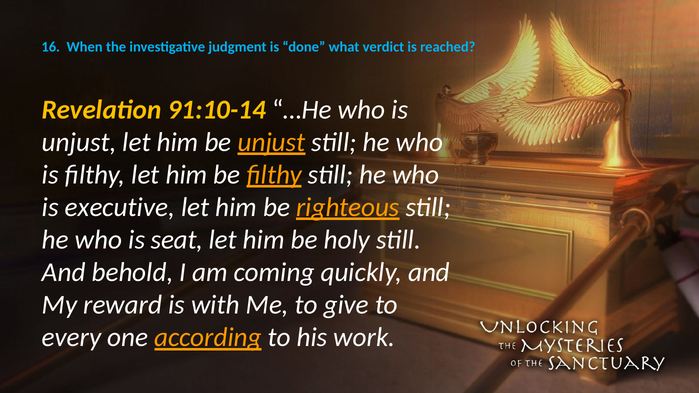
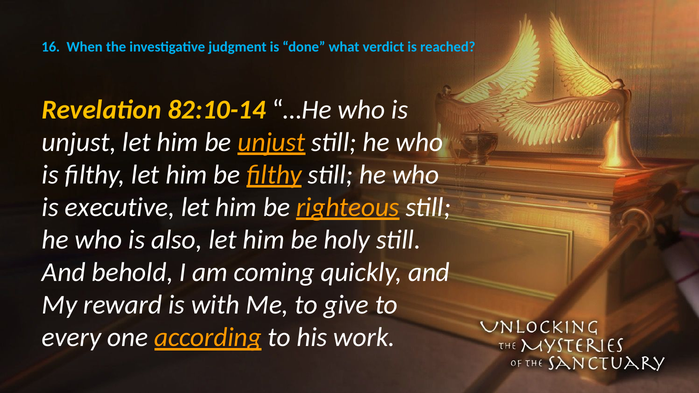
91:10-14: 91:10-14 -> 82:10-14 (217, 110)
seat: seat -> also (177, 240)
